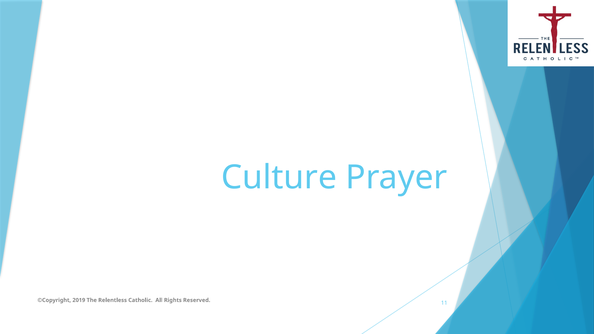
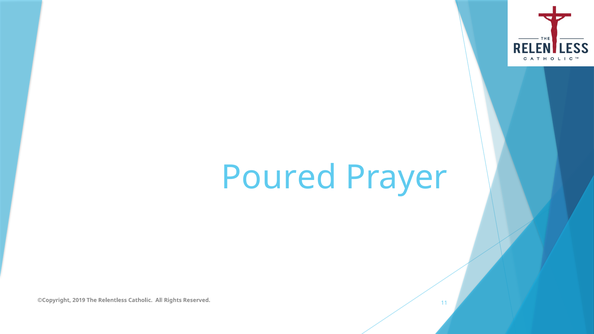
Culture: Culture -> Poured (279, 177)
